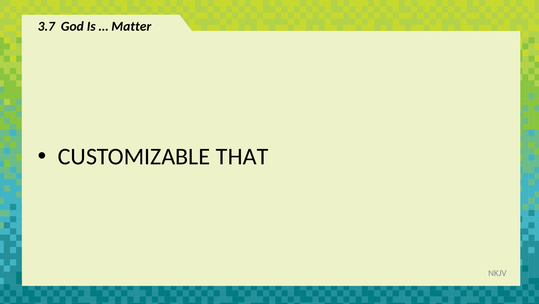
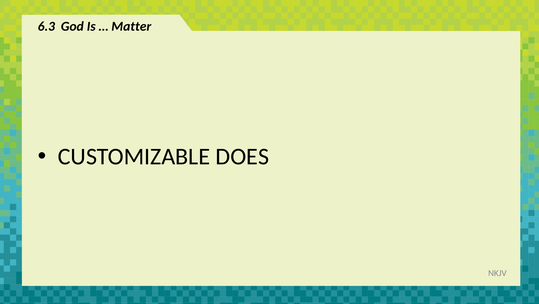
3.7: 3.7 -> 6.3 (46, 26)
THAT: THAT -> DOES (242, 157)
